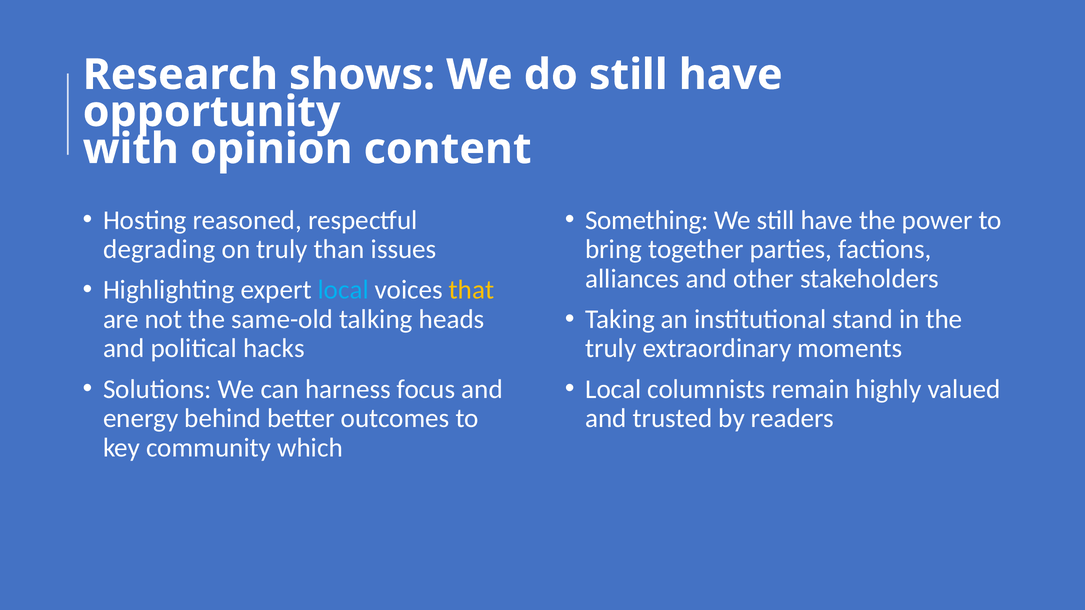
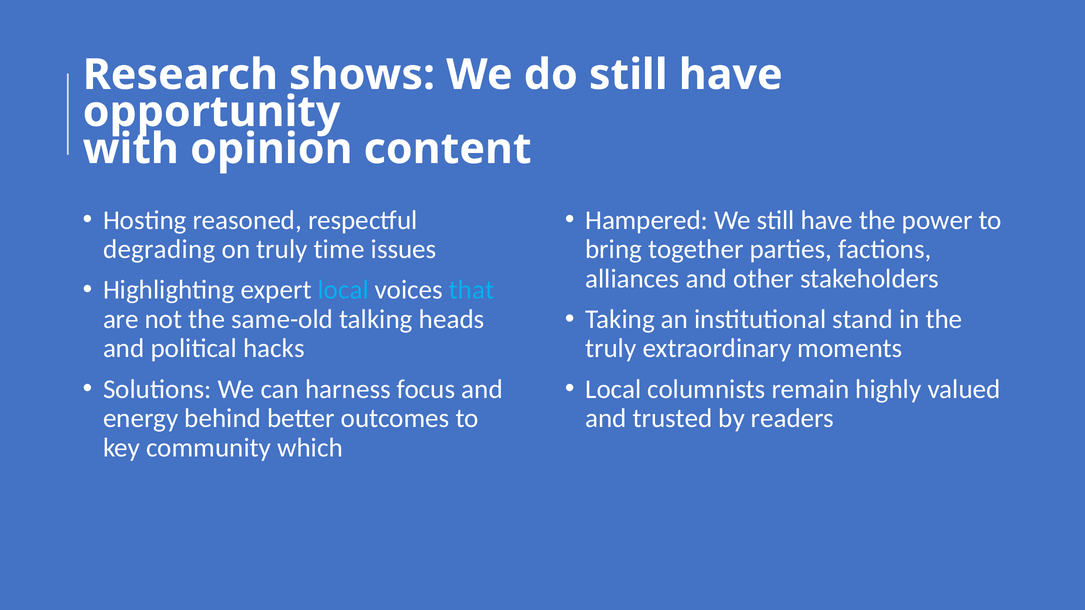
Something: Something -> Hampered (647, 220)
than: than -> time (339, 250)
that colour: yellow -> light blue (472, 290)
